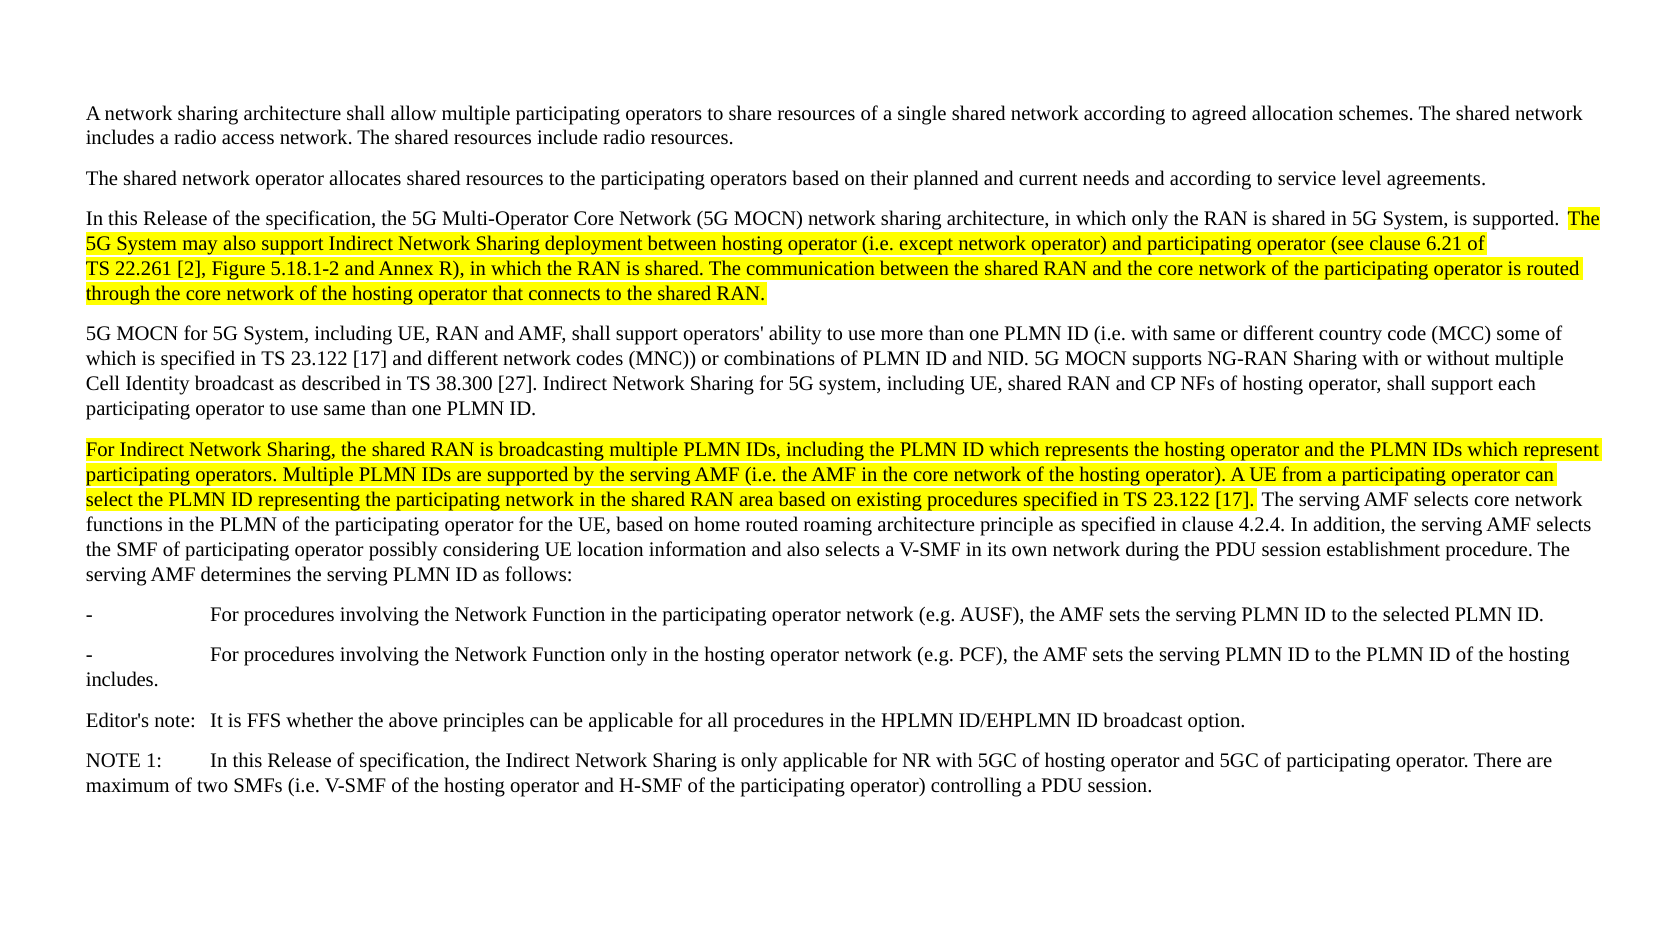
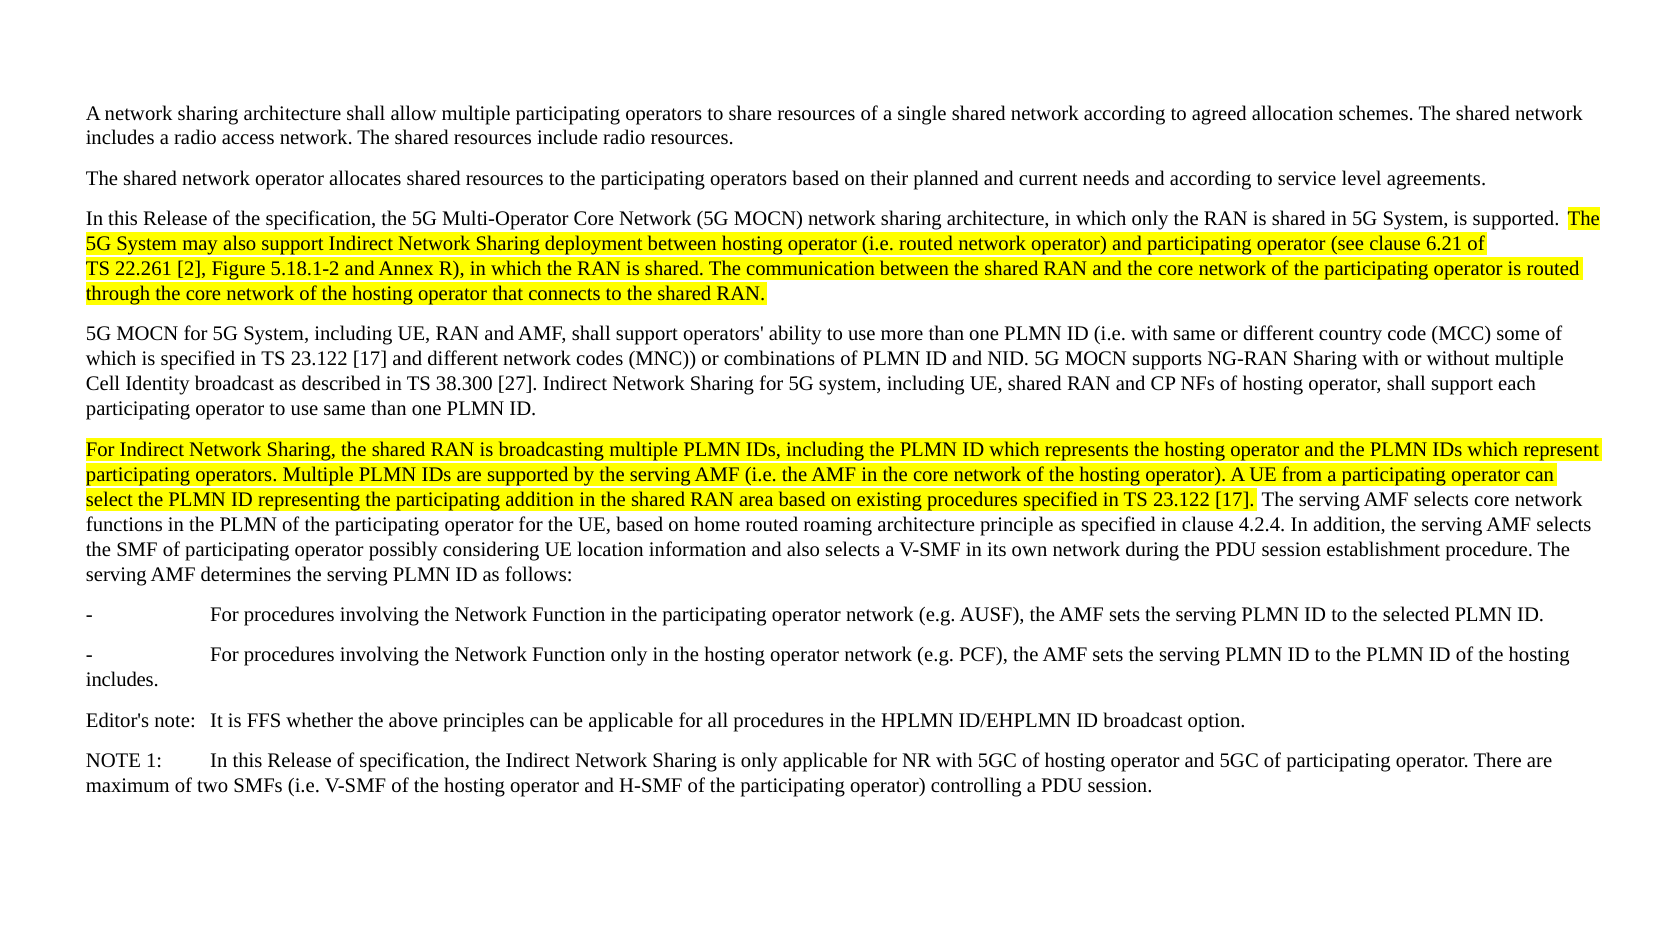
i.e except: except -> routed (926, 244)
participating network: network -> addition (540, 500)
